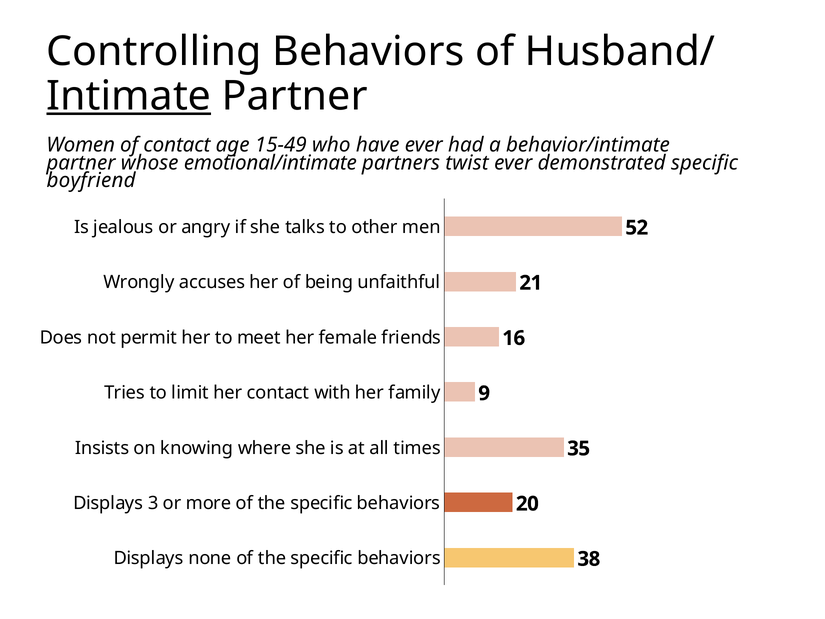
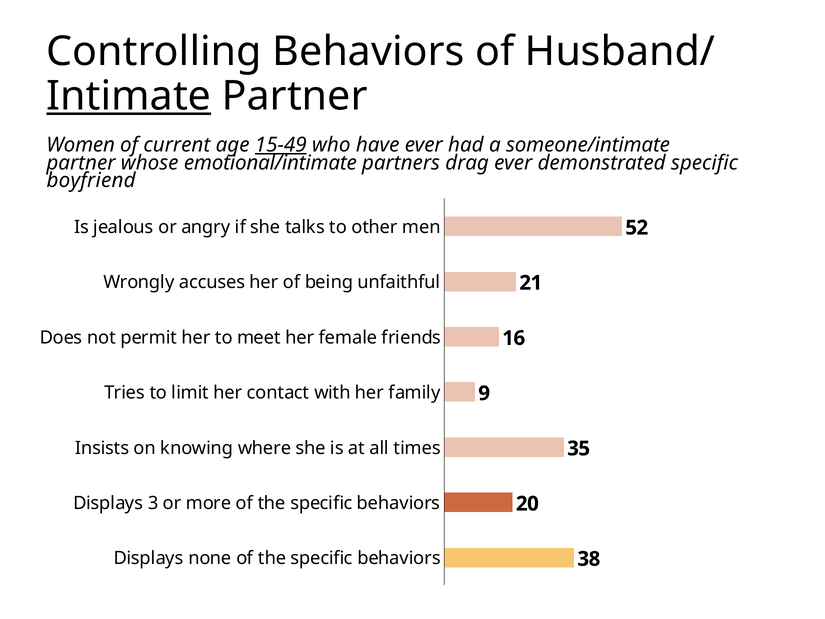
of contact: contact -> current (177, 145)
15-49 underline: none -> present (281, 145)
behavior/intimate: behavior/intimate -> someone/intimate (588, 145)
twist: twist -> drag (467, 163)
